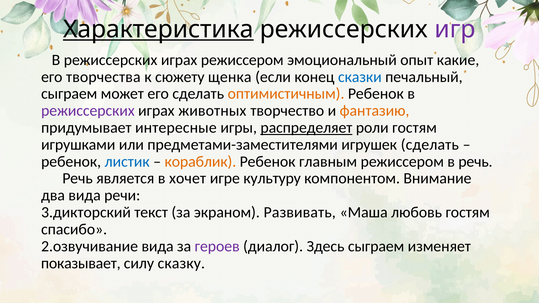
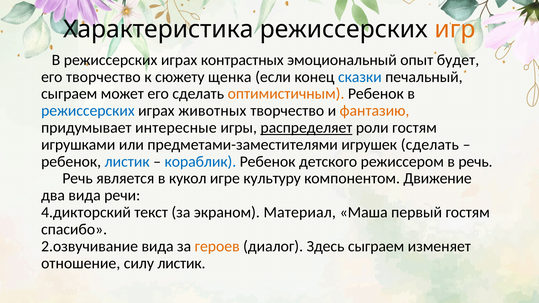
Характеристика underline: present -> none (158, 29)
игр colour: purple -> orange (455, 29)
играх режиссером: режиссером -> контрастных (242, 60)
какие: какие -> будет (458, 60)
его творчества: творчества -> творчество (103, 77)
режиссерских colour: purple -> blue (88, 111)
кораблик colour: orange -> blue (200, 162)
главным: главным -> детского (328, 162)
хочет: хочет -> кукол (188, 179)
Внимание: Внимание -> Движение (438, 179)
3.дикторский: 3.дикторский -> 4.дикторский (86, 212)
Развивать: Развивать -> Материал (300, 212)
любовь: любовь -> первый (417, 212)
героев colour: purple -> orange (217, 246)
показывает: показывает -> отношение (81, 263)
силу сказку: сказку -> листик (181, 263)
